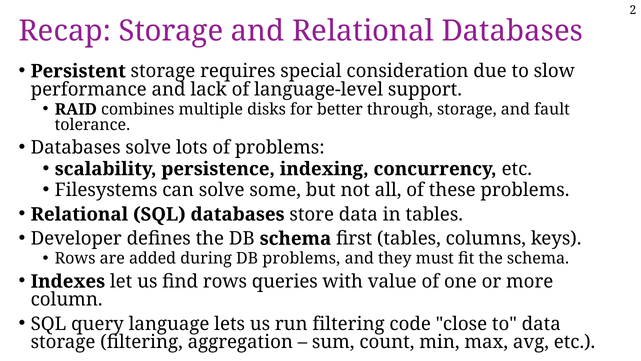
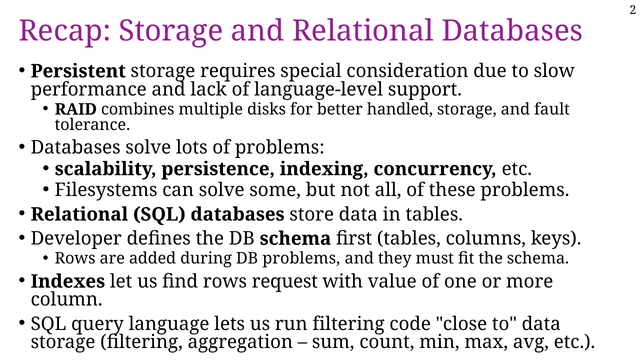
through: through -> handled (400, 109)
queries: queries -> request (285, 281)
